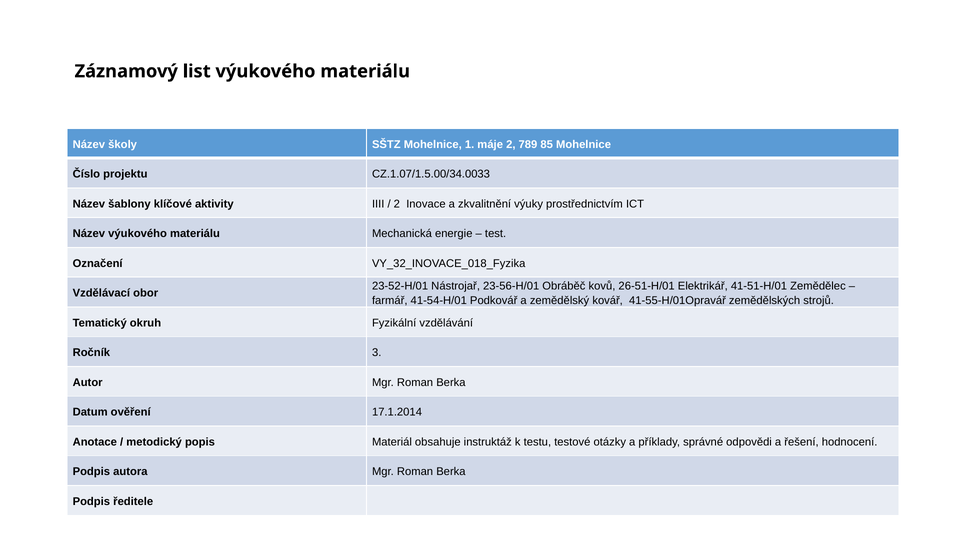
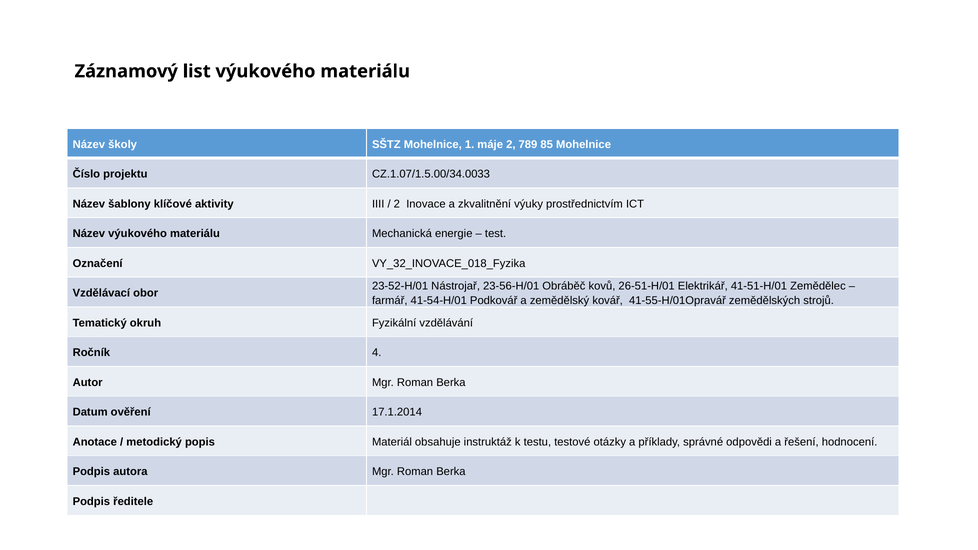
3: 3 -> 4 (377, 353)
